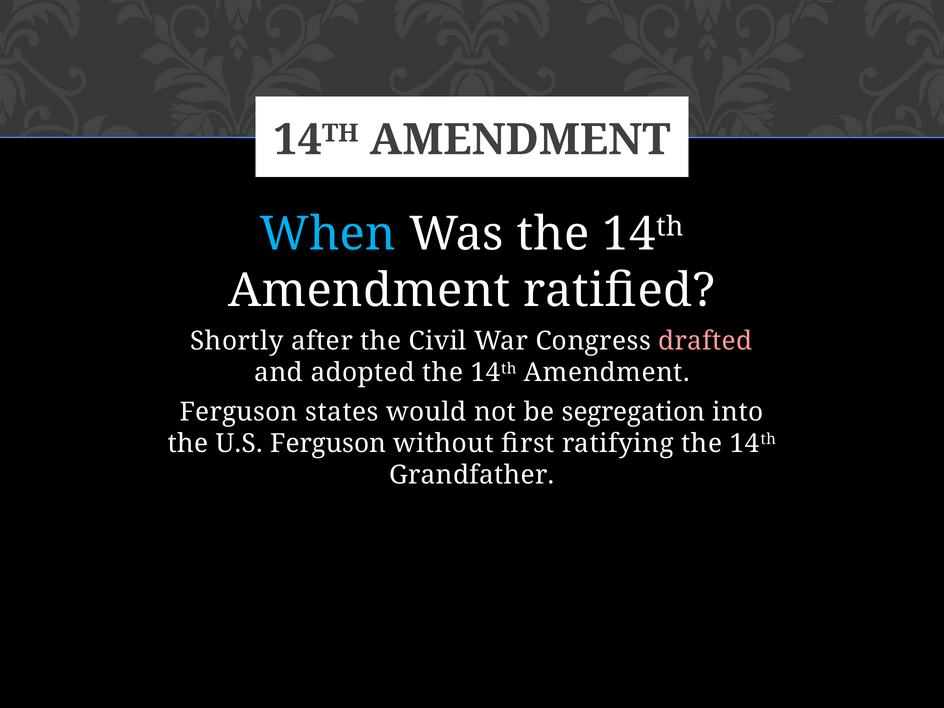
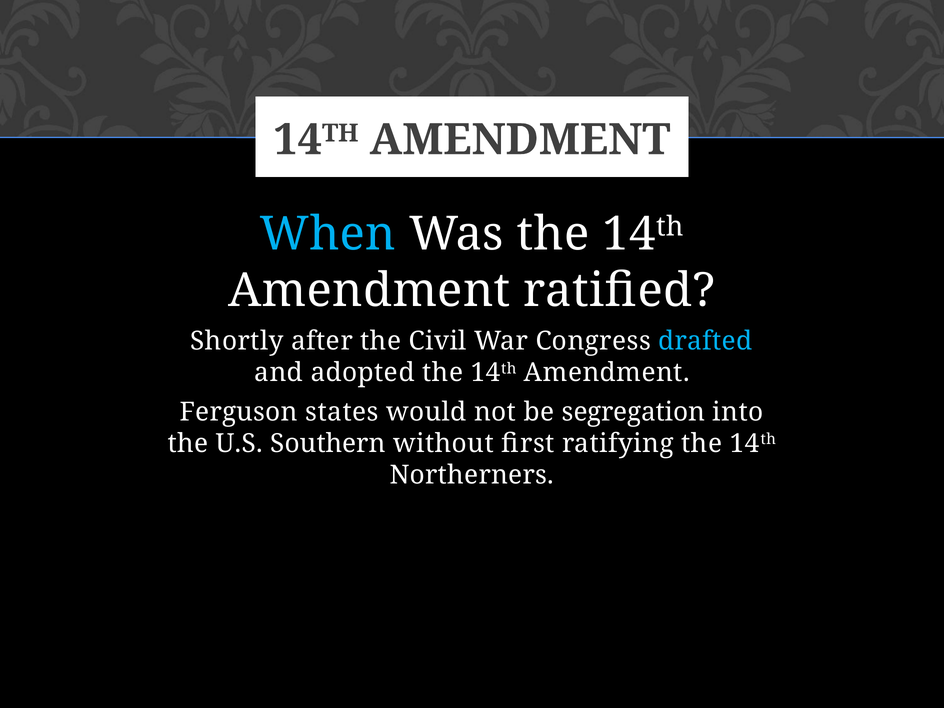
drafted colour: pink -> light blue (705, 341)
U.S Ferguson: Ferguson -> Southern (328, 444)
Grandfather: Grandfather -> Northerners (472, 475)
